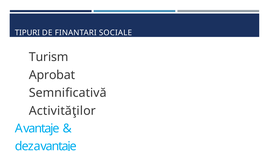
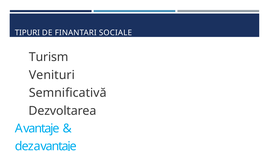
Aprobat: Aprobat -> Venituri (52, 75)
Activităţilor: Activităţilor -> Dezvoltarea (62, 111)
